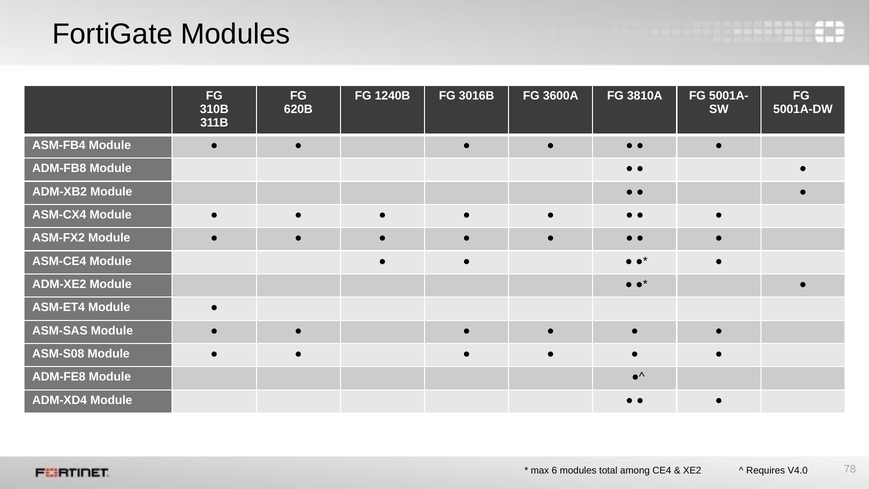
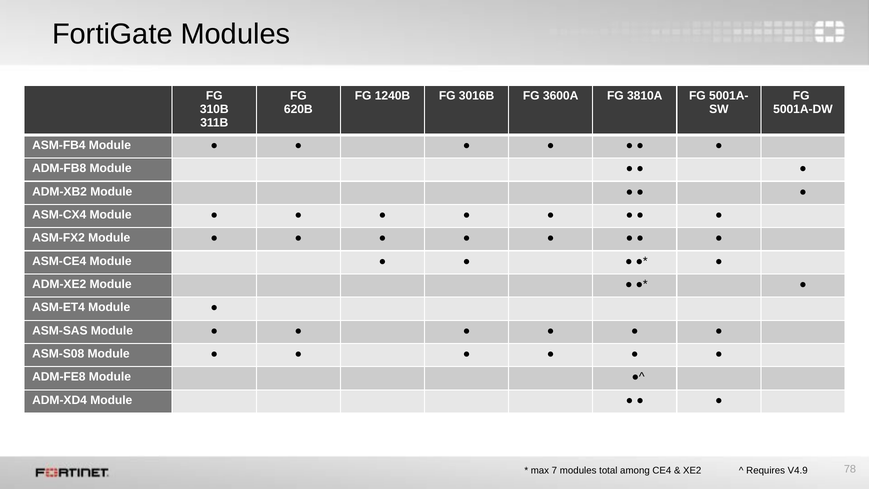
6: 6 -> 7 (554, 470)
V4.0: V4.0 -> V4.9 (798, 470)
